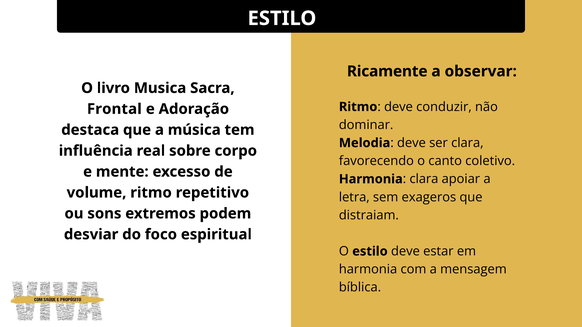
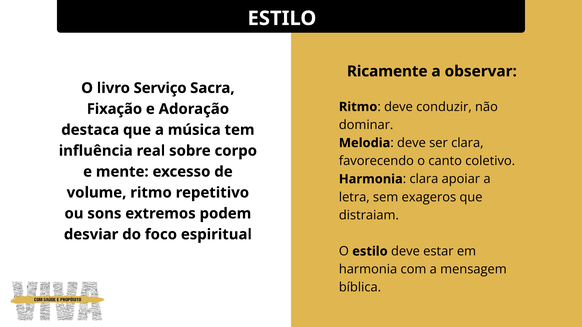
Musica: Musica -> Serviço (160, 88)
Frontal: Frontal -> Fixação (114, 109)
